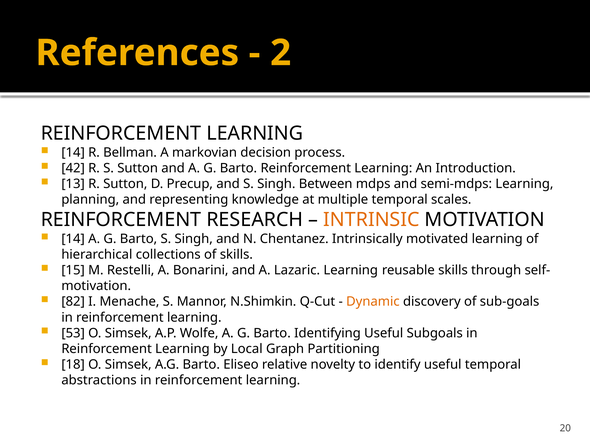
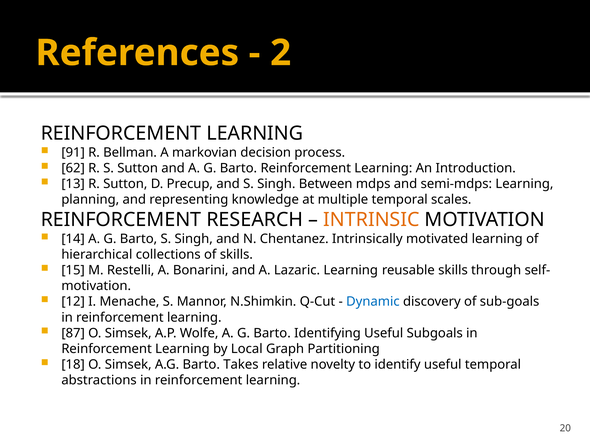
14: 14 -> 91 (73, 153)
42: 42 -> 62 (73, 168)
82: 82 -> 12 (73, 302)
Dynamic colour: orange -> blue (373, 302)
53: 53 -> 87 (73, 333)
Eliseo: Eliseo -> Takes (241, 365)
